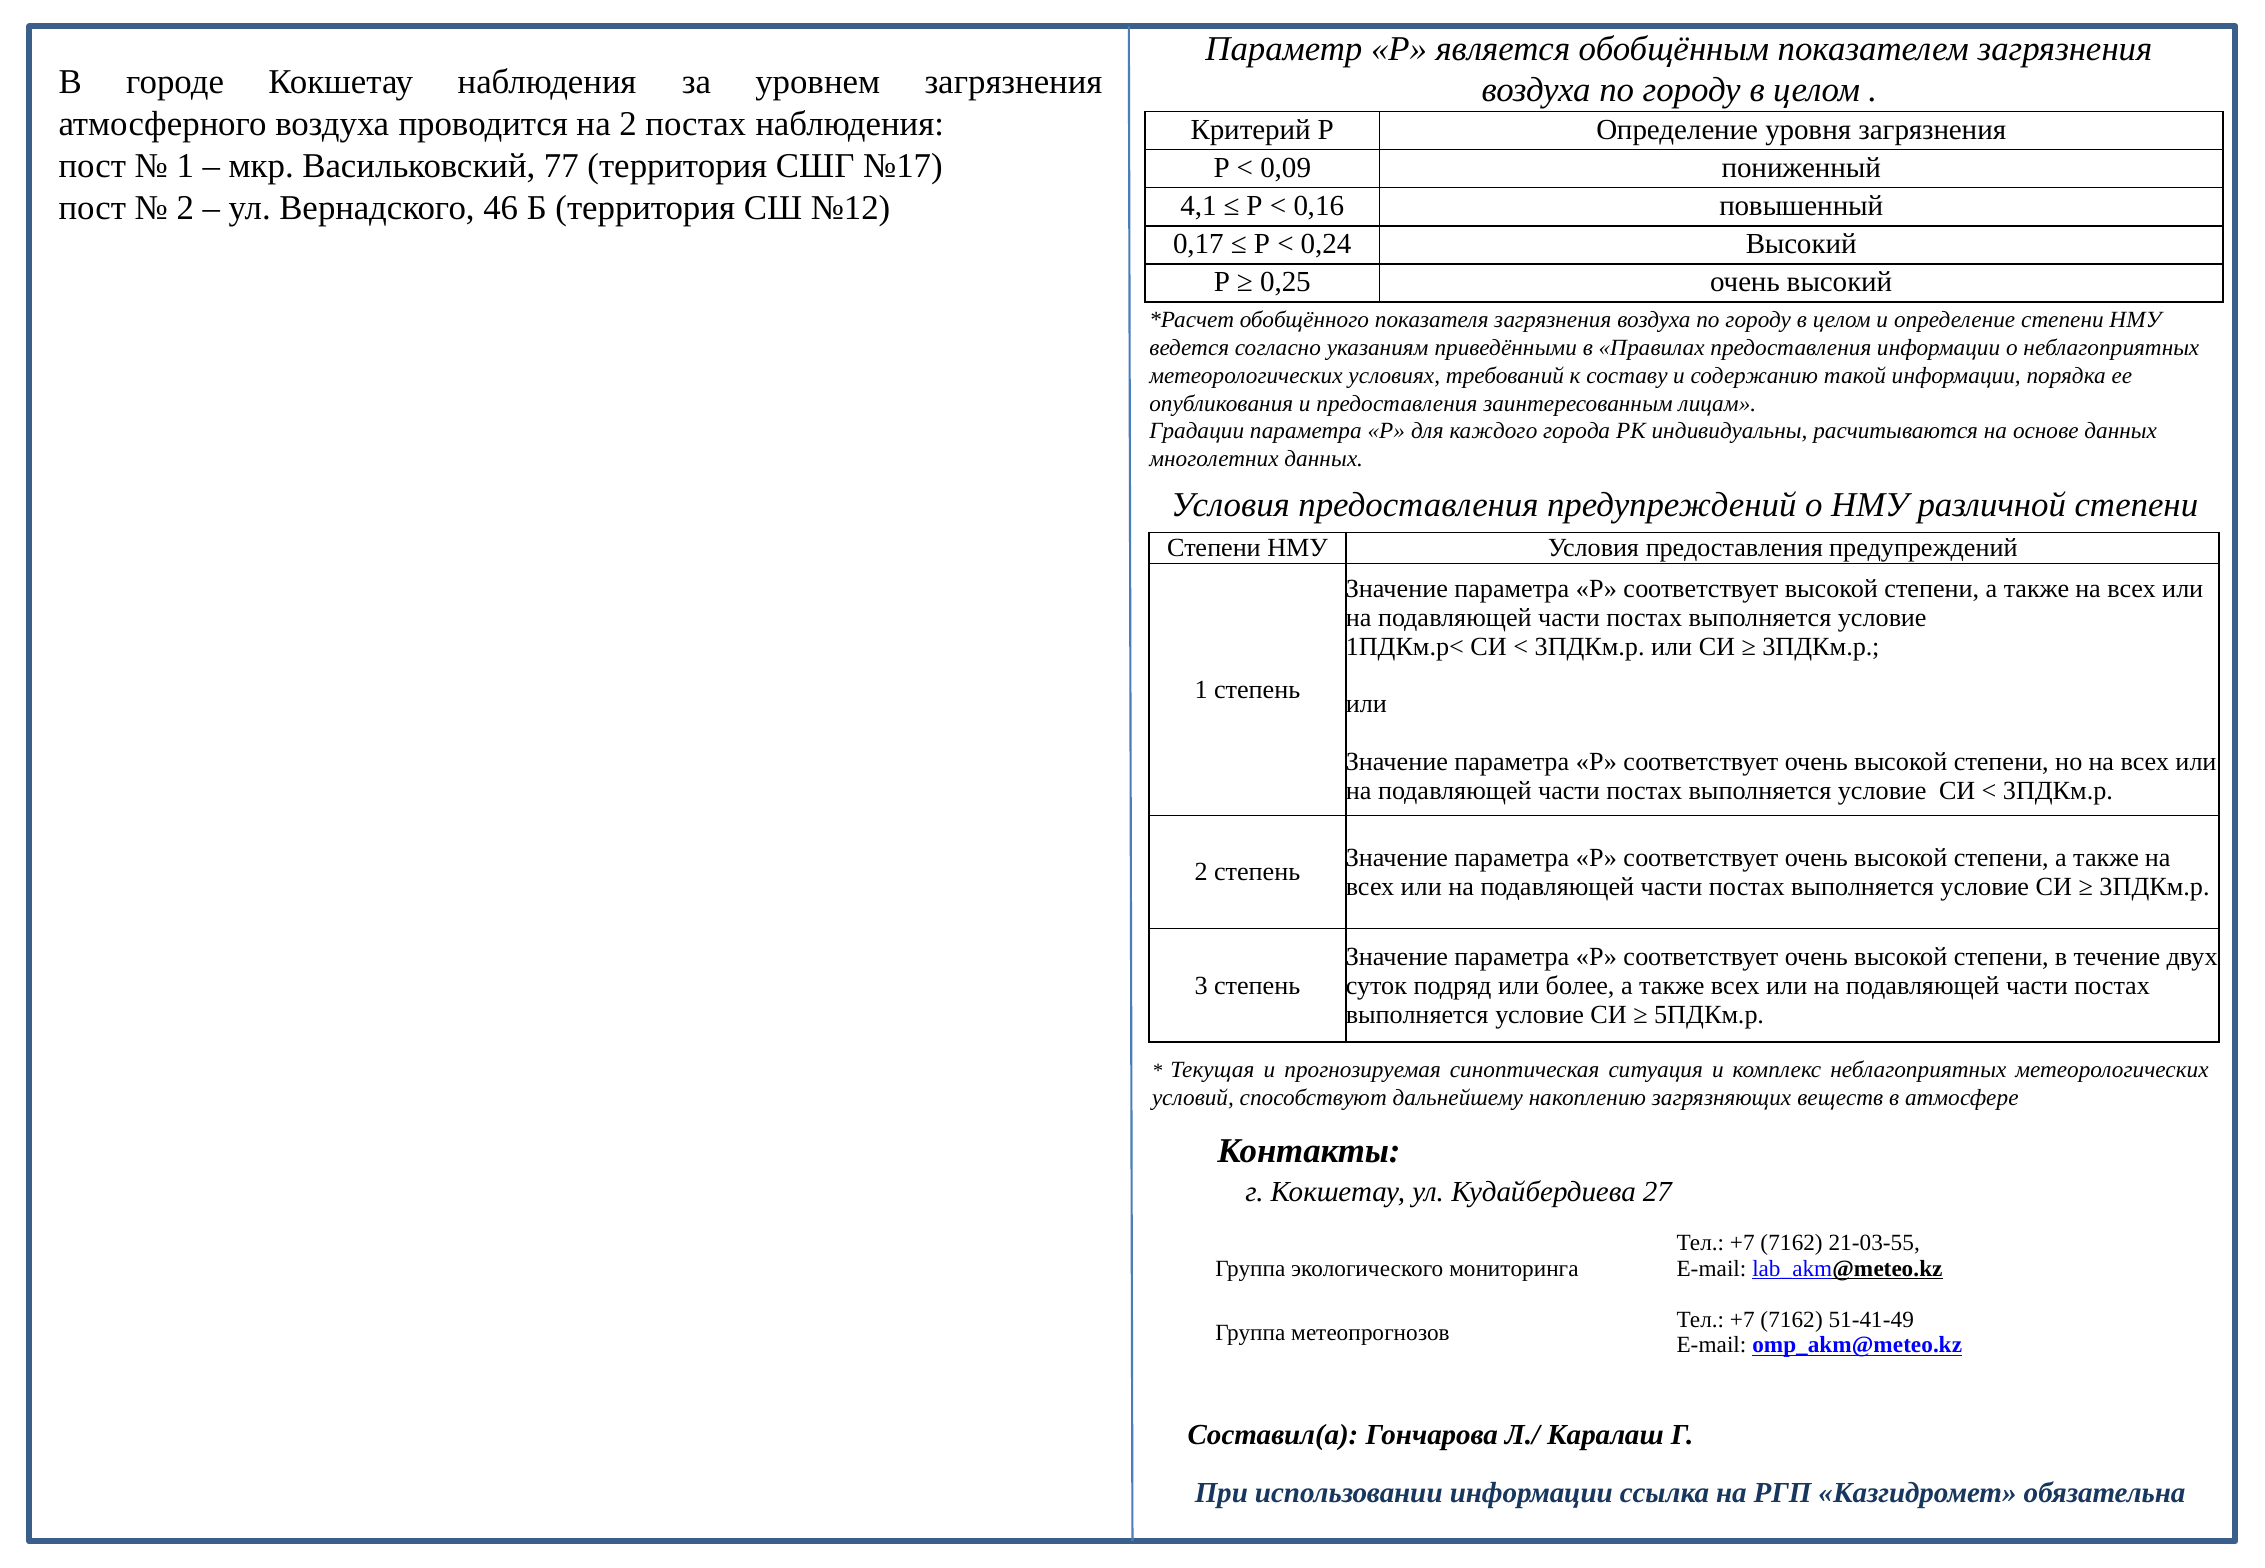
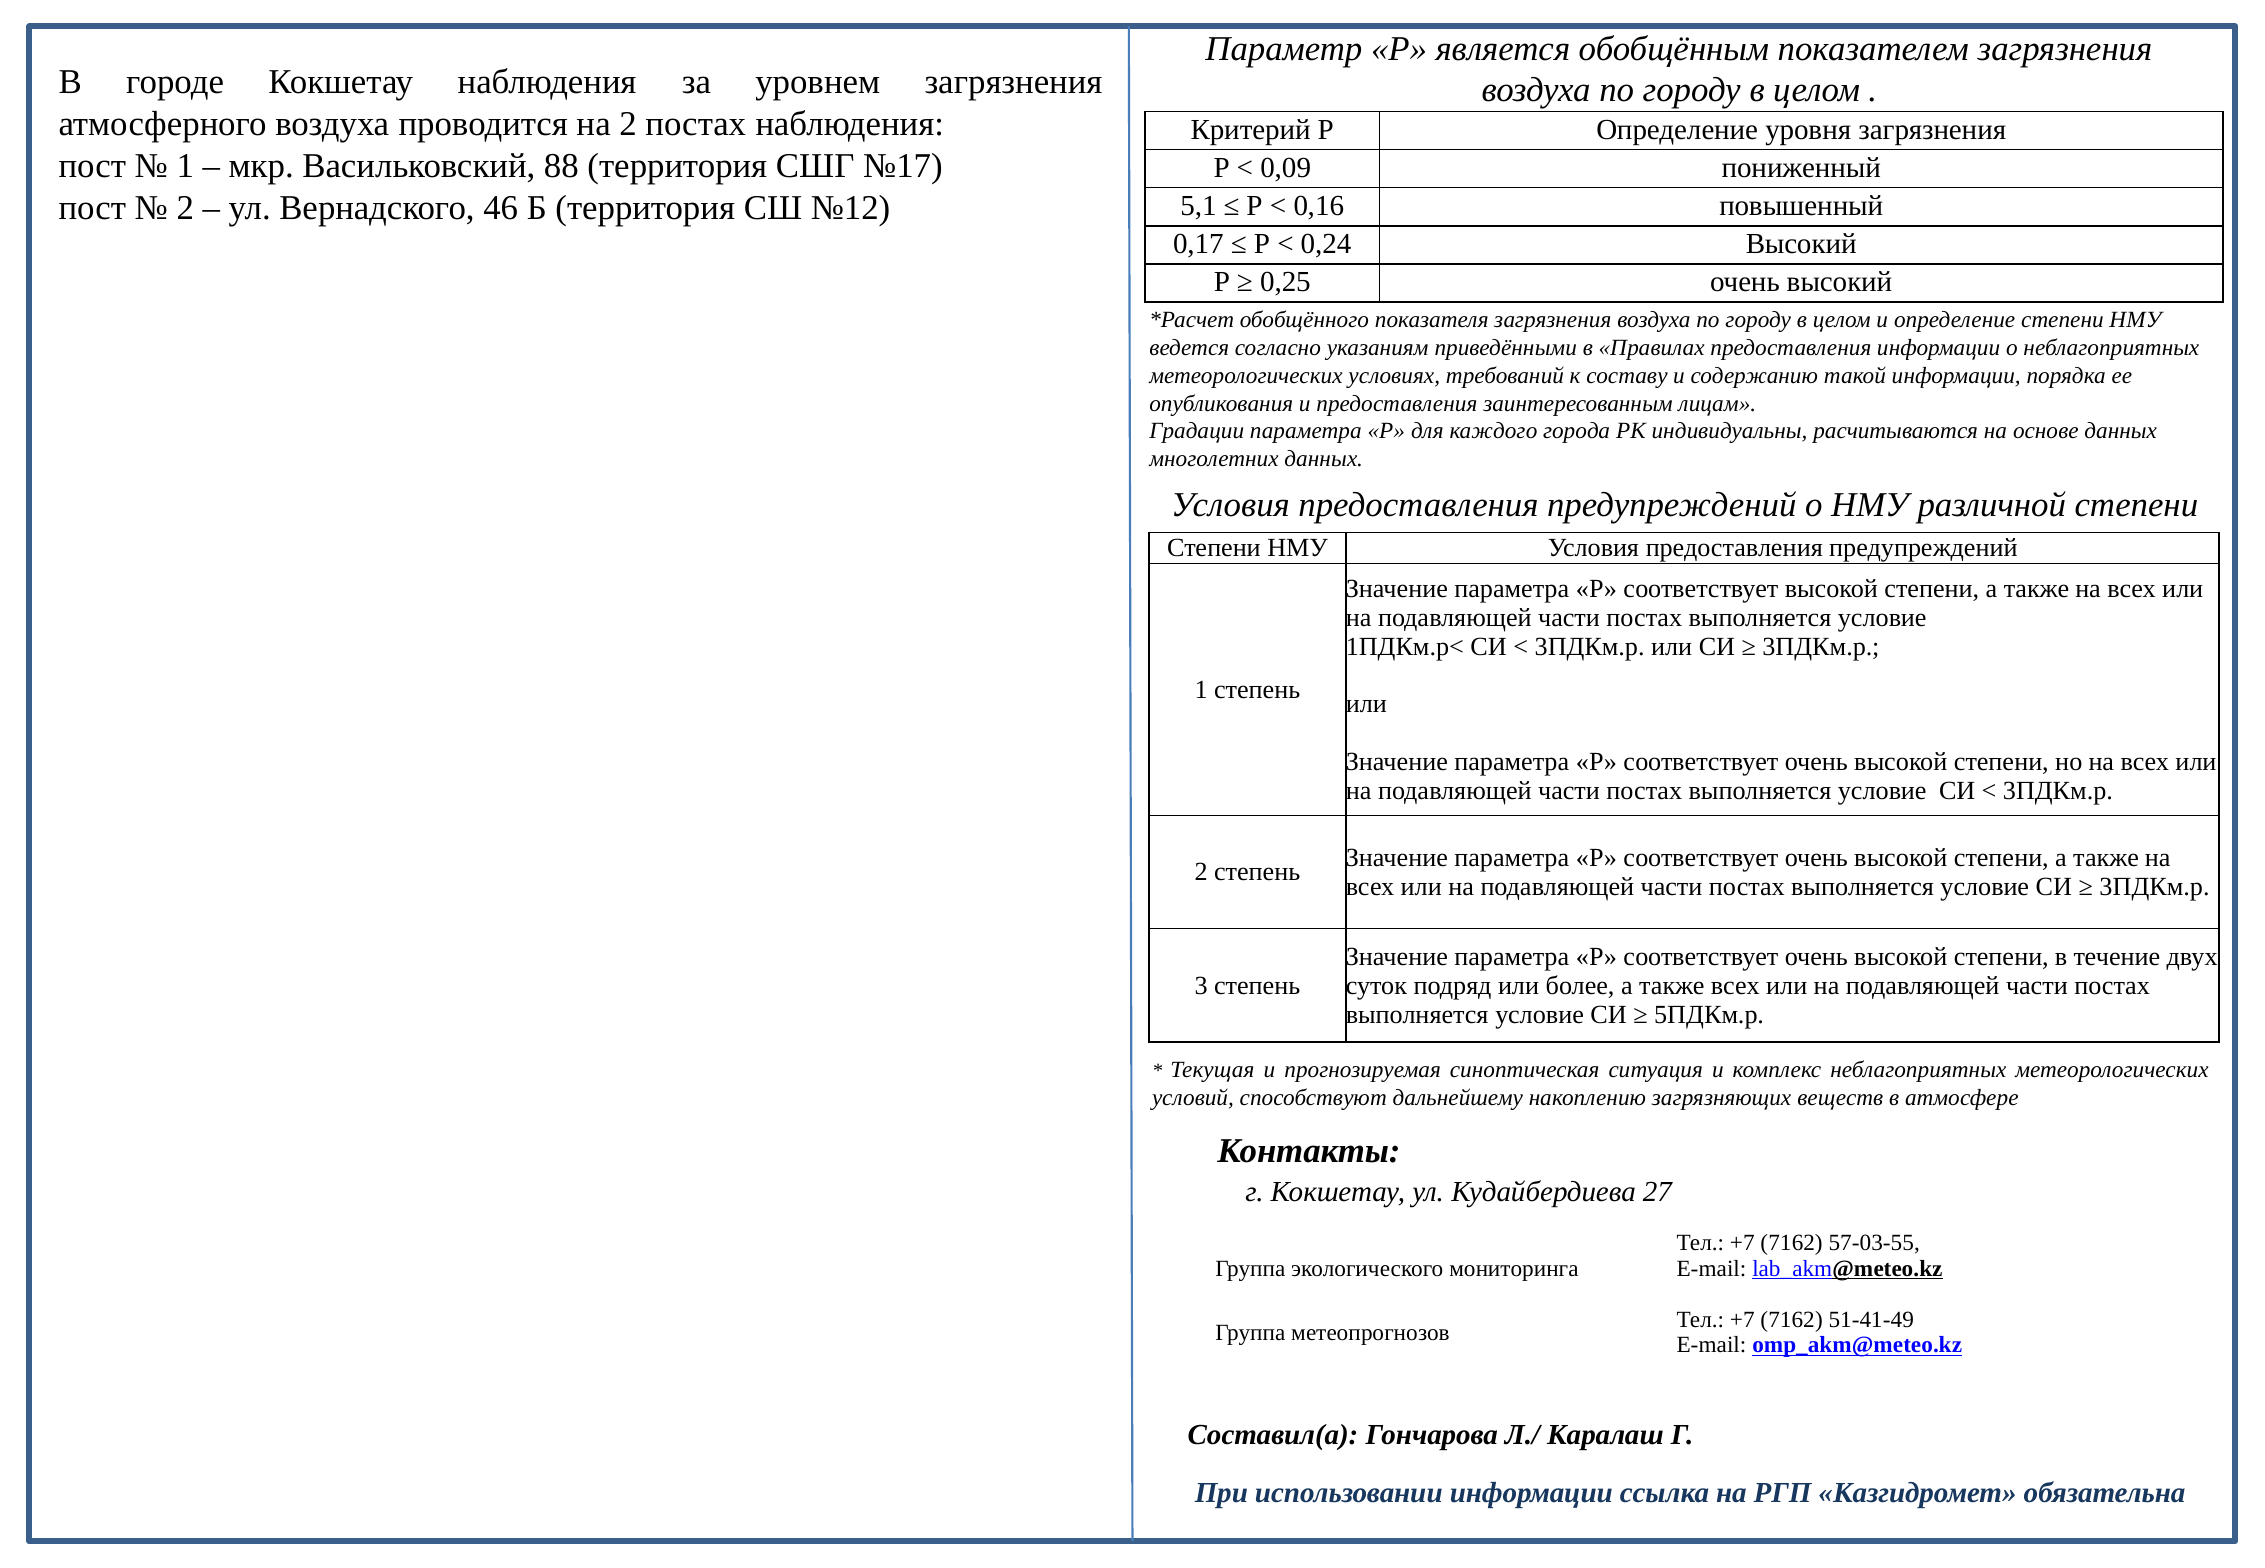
77: 77 -> 88 (561, 166)
4,1: 4,1 -> 5,1 (1198, 206)
21-03-55: 21-03-55 -> 57-03-55 (1874, 1243)
